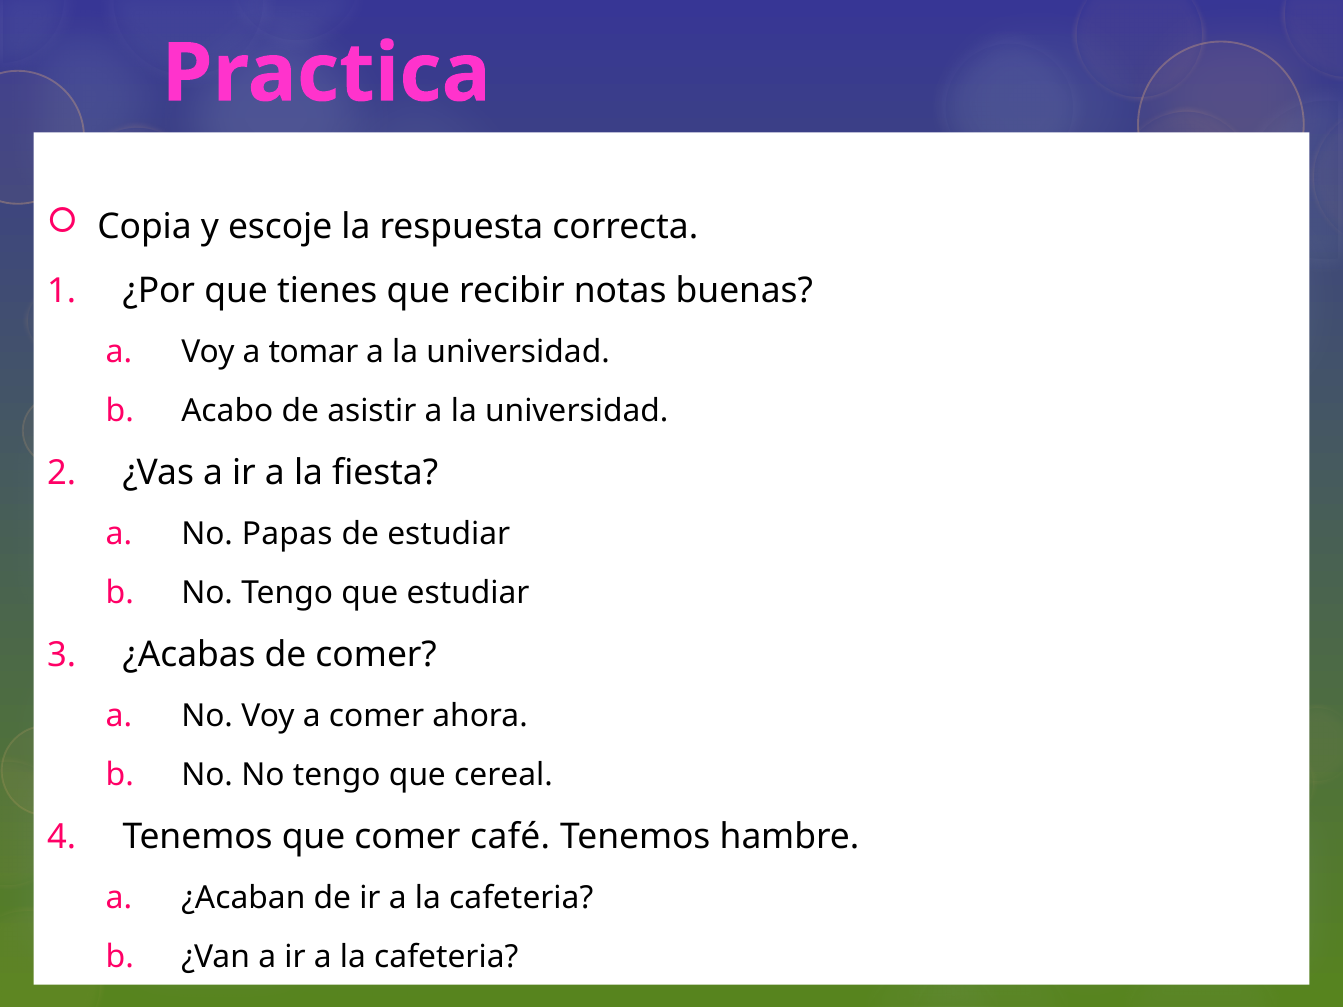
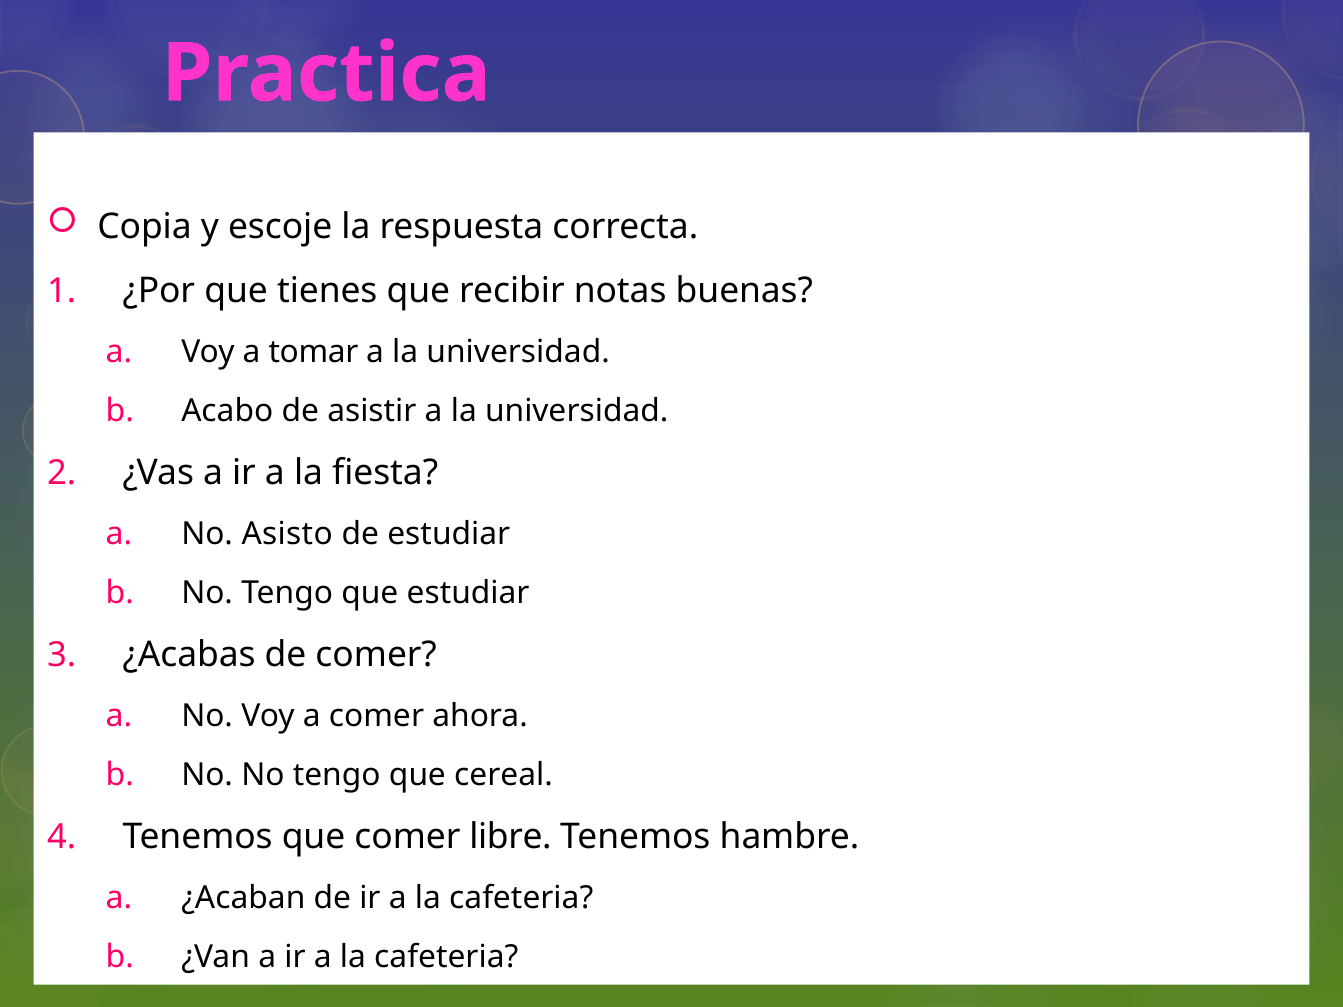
Papas: Papas -> Asisto (287, 534)
café: café -> libre (511, 837)
